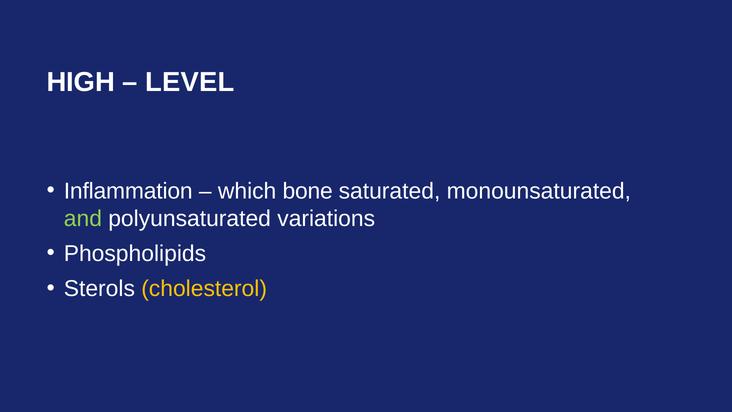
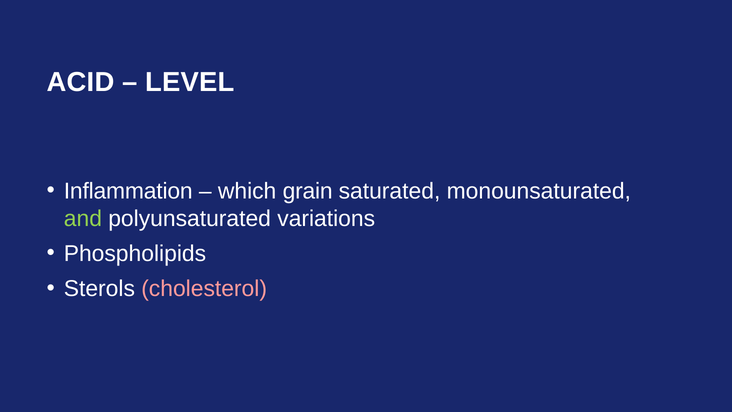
HIGH: HIGH -> ACID (81, 82)
bone: bone -> grain (308, 191)
cholesterol colour: yellow -> pink (204, 289)
